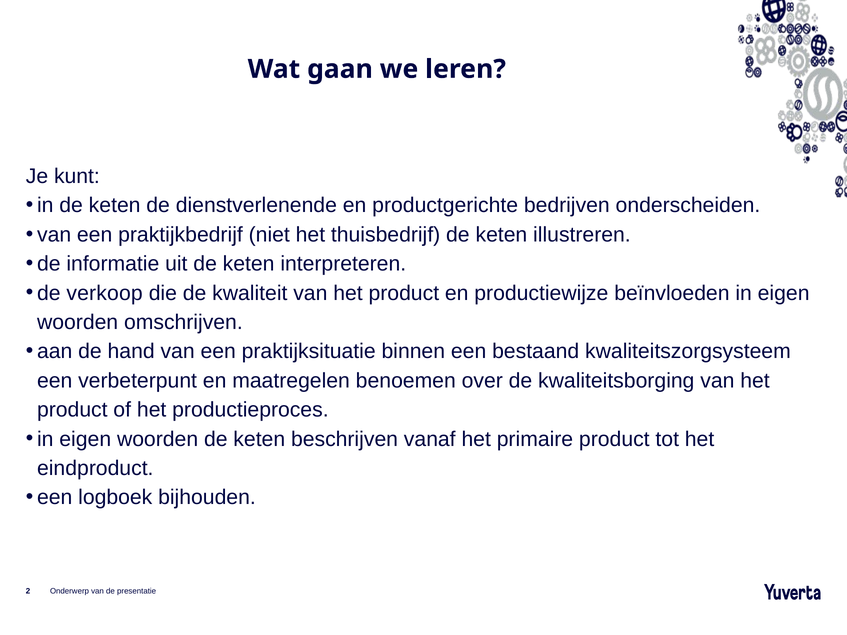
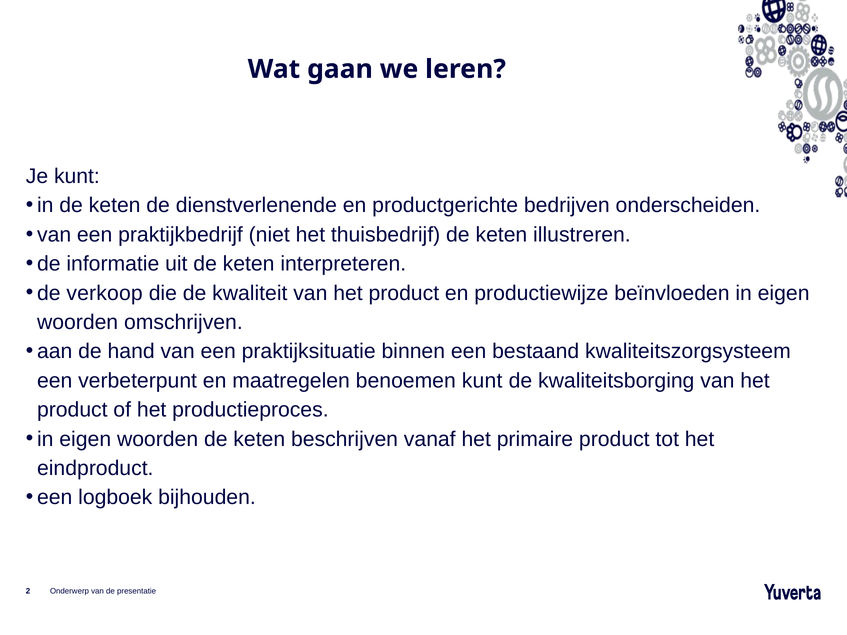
benoemen over: over -> kunt (482, 381)
